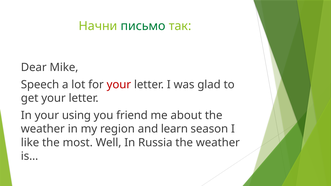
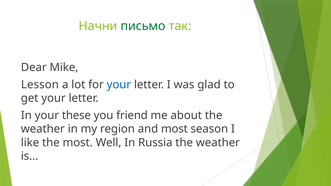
Speech: Speech -> Lesson (40, 85)
your colour: red -> blue (119, 85)
using: using -> these (76, 115)
and learn: learn -> most (174, 129)
